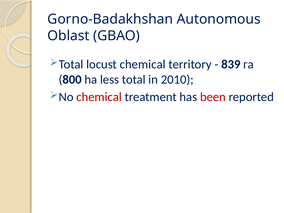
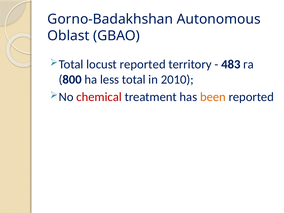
locust chemical: chemical -> reported (143, 64)
839: 839 -> 483 (231, 64)
been colour: red -> orange (213, 97)
